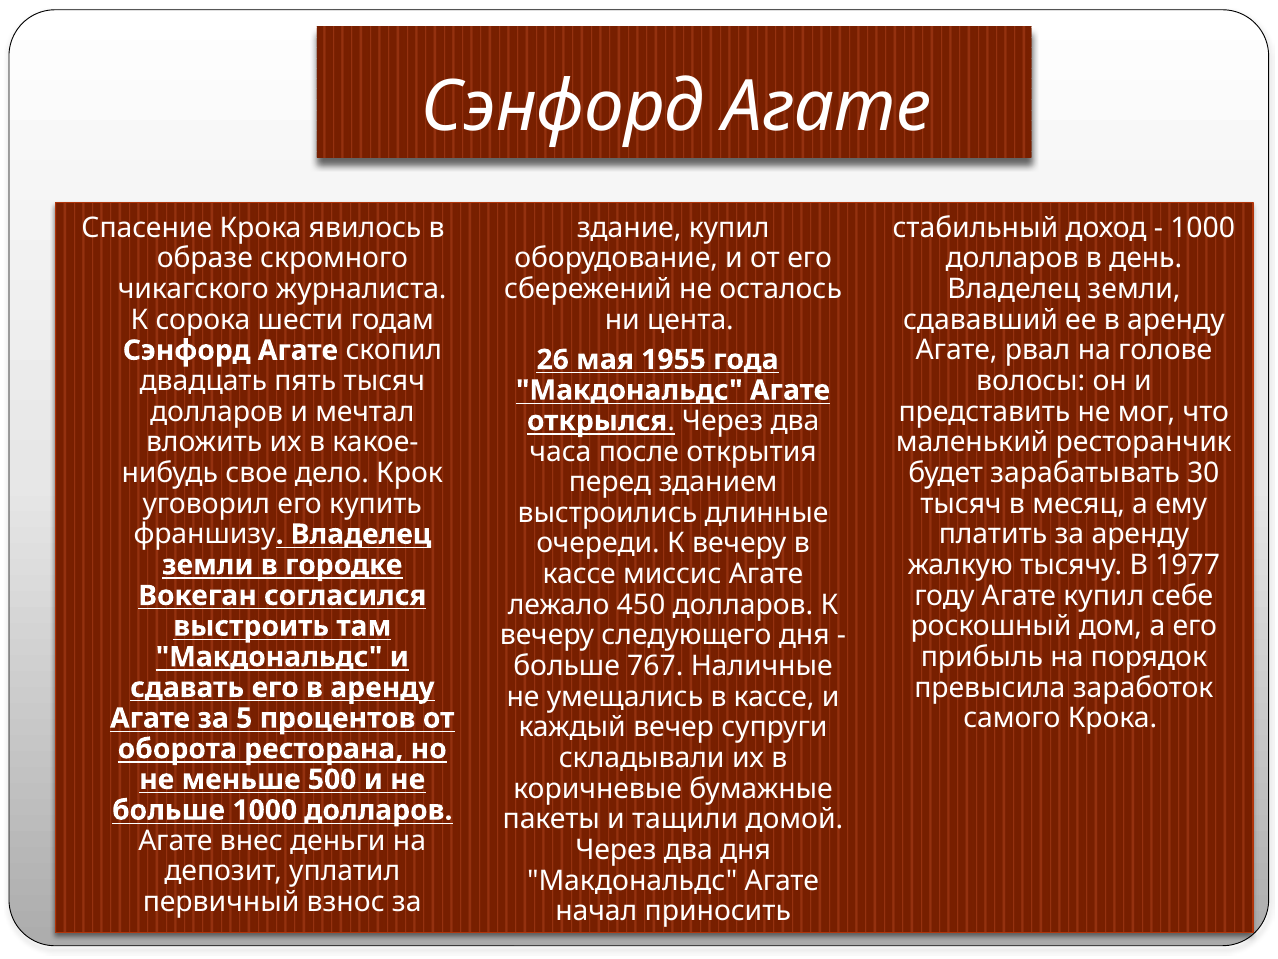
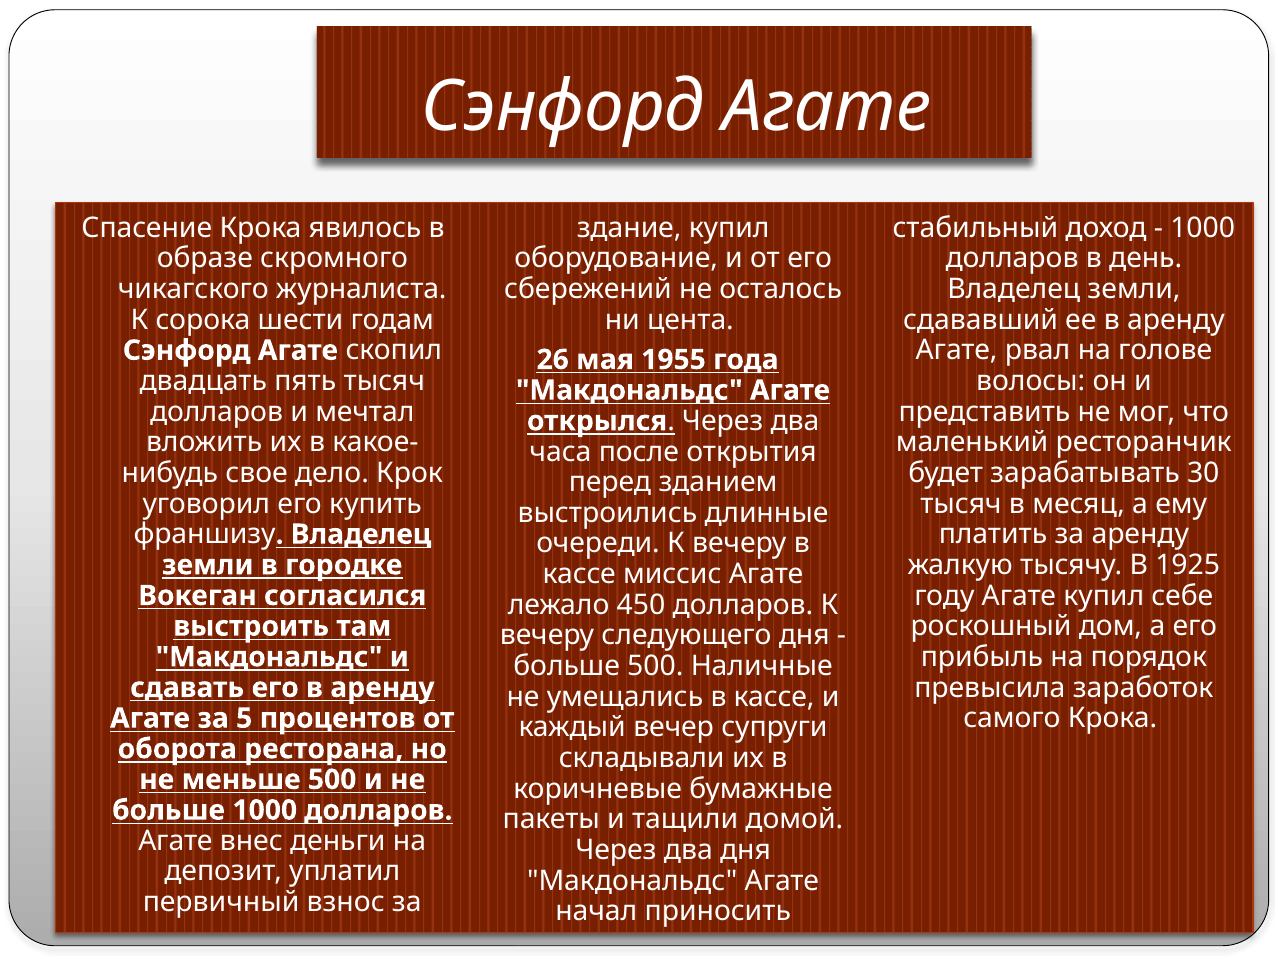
1977: 1977 -> 1925 (1188, 565)
больше 767: 767 -> 500 (655, 666)
